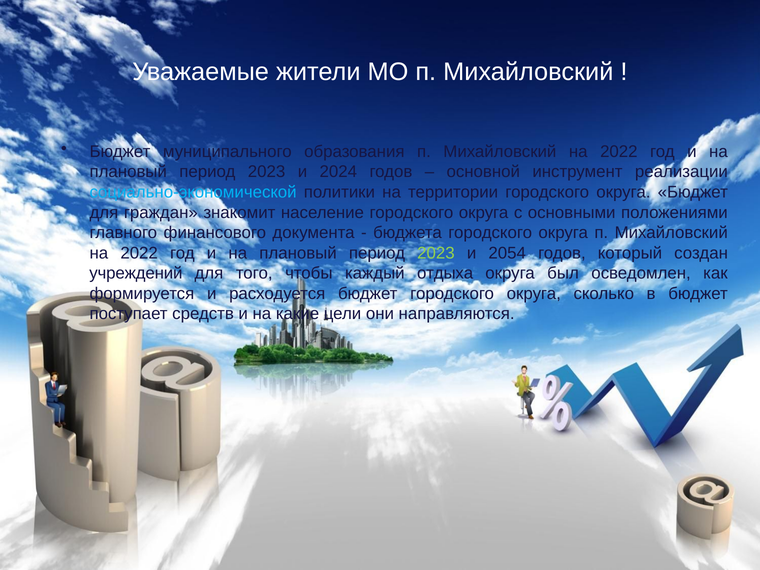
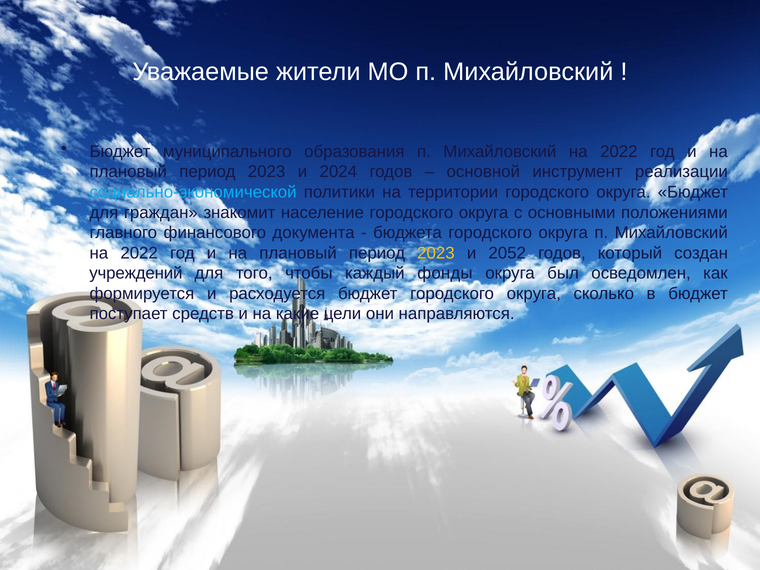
2023 colour: light green -> yellow (436, 253)
2054: 2054 -> 2052 (507, 253)
отдыха: отдыха -> фонды (445, 273)
